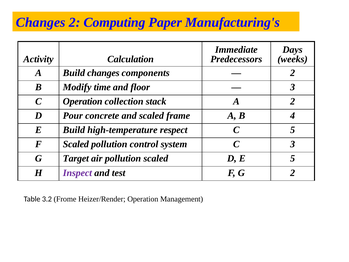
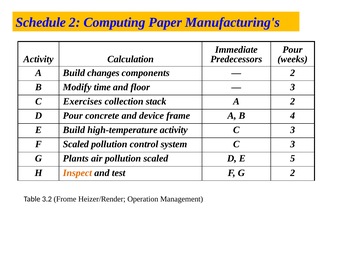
Changes: Changes -> Schedule (41, 22)
Days: Days -> Pour (293, 50)
C Operation: Operation -> Exercises (82, 101)
and scaled: scaled -> device (151, 116)
high-temperature respect: respect -> activity (174, 130)
5: 5 -> 3 (293, 130)
Target: Target -> Plants (76, 158)
Inspect colour: purple -> orange (77, 173)
